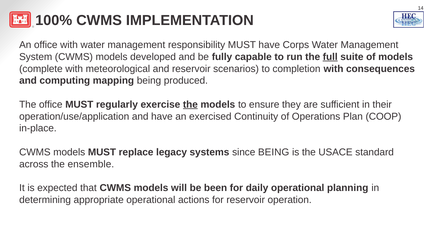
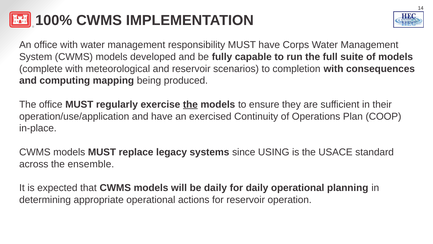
full underline: present -> none (330, 57)
since BEING: BEING -> USING (274, 152)
be been: been -> daily (215, 188)
